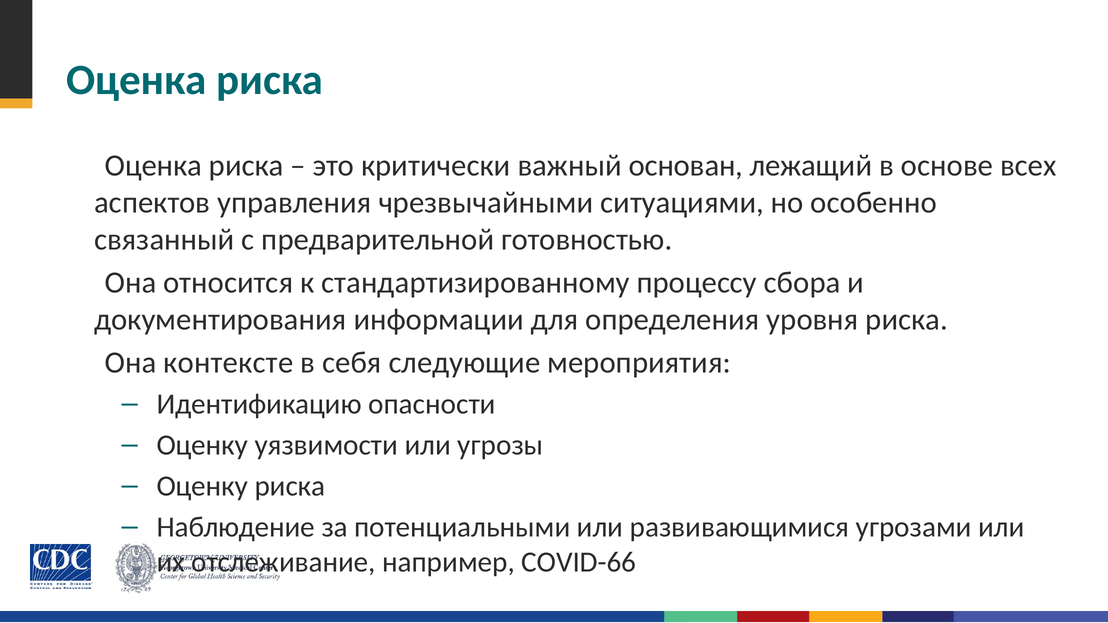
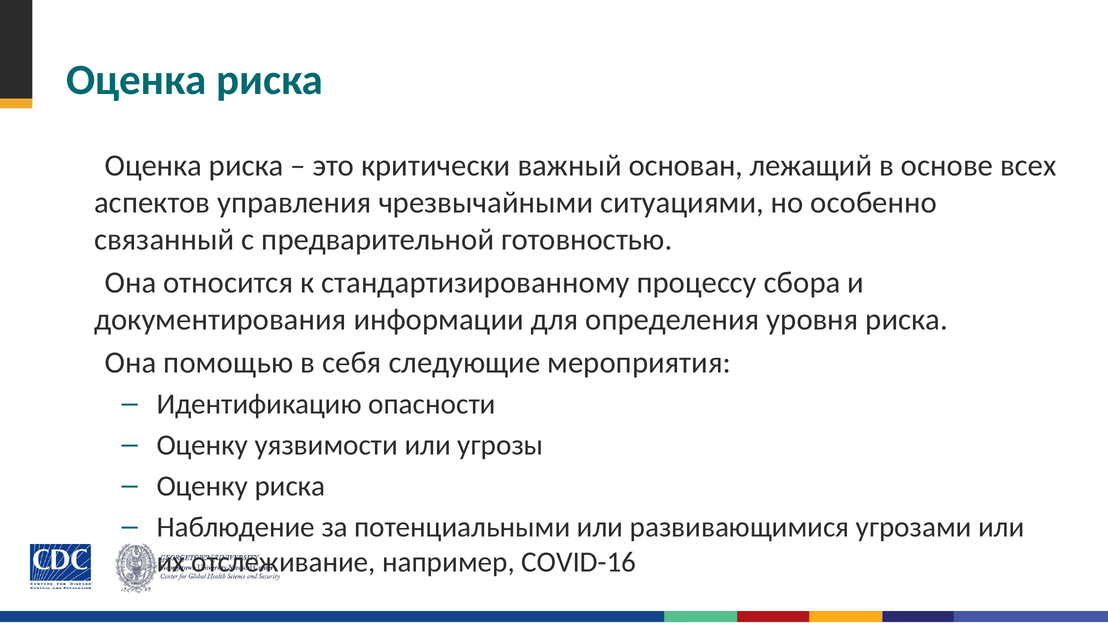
контексте: контексте -> помощью (228, 363)
COVID-66: COVID-66 -> COVID-16 (579, 562)
